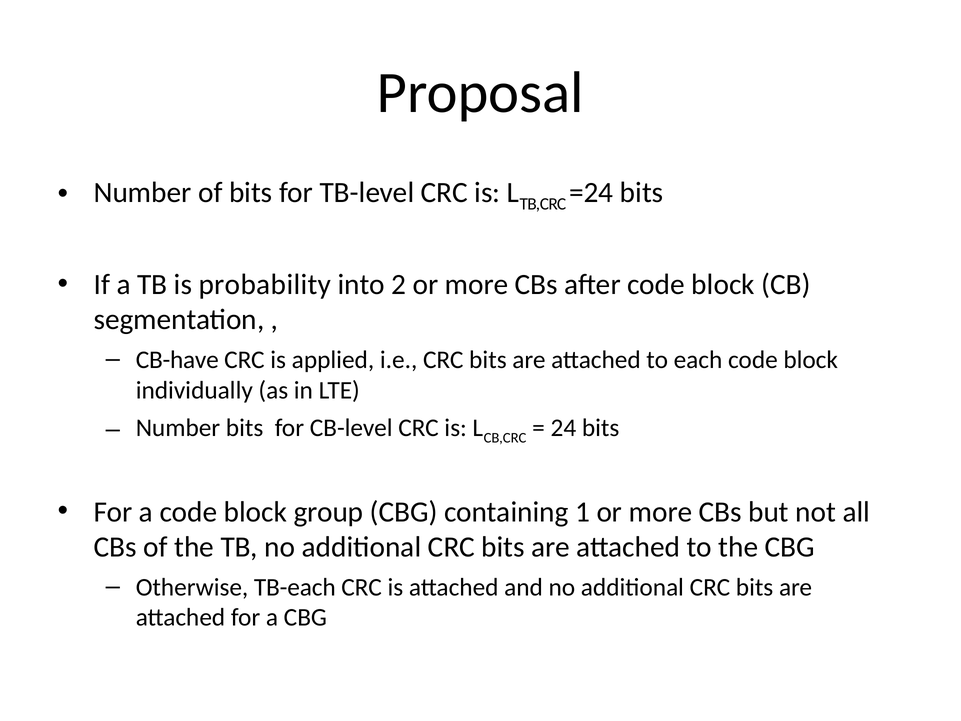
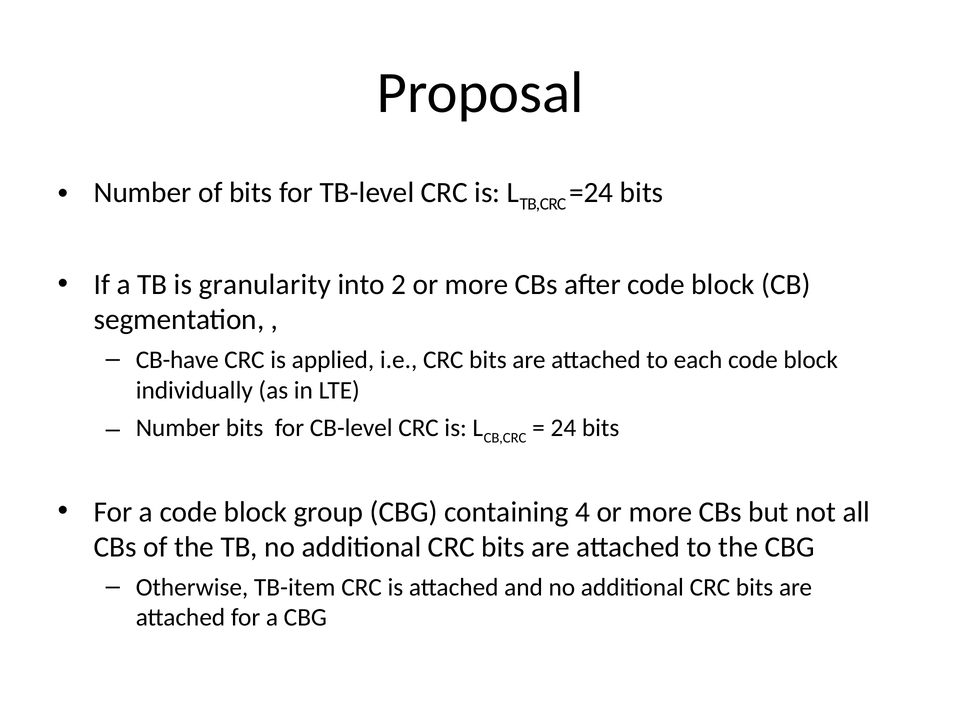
probability: probability -> granularity (265, 284)
1: 1 -> 4 (583, 512)
TB-each: TB-each -> TB-item (295, 587)
